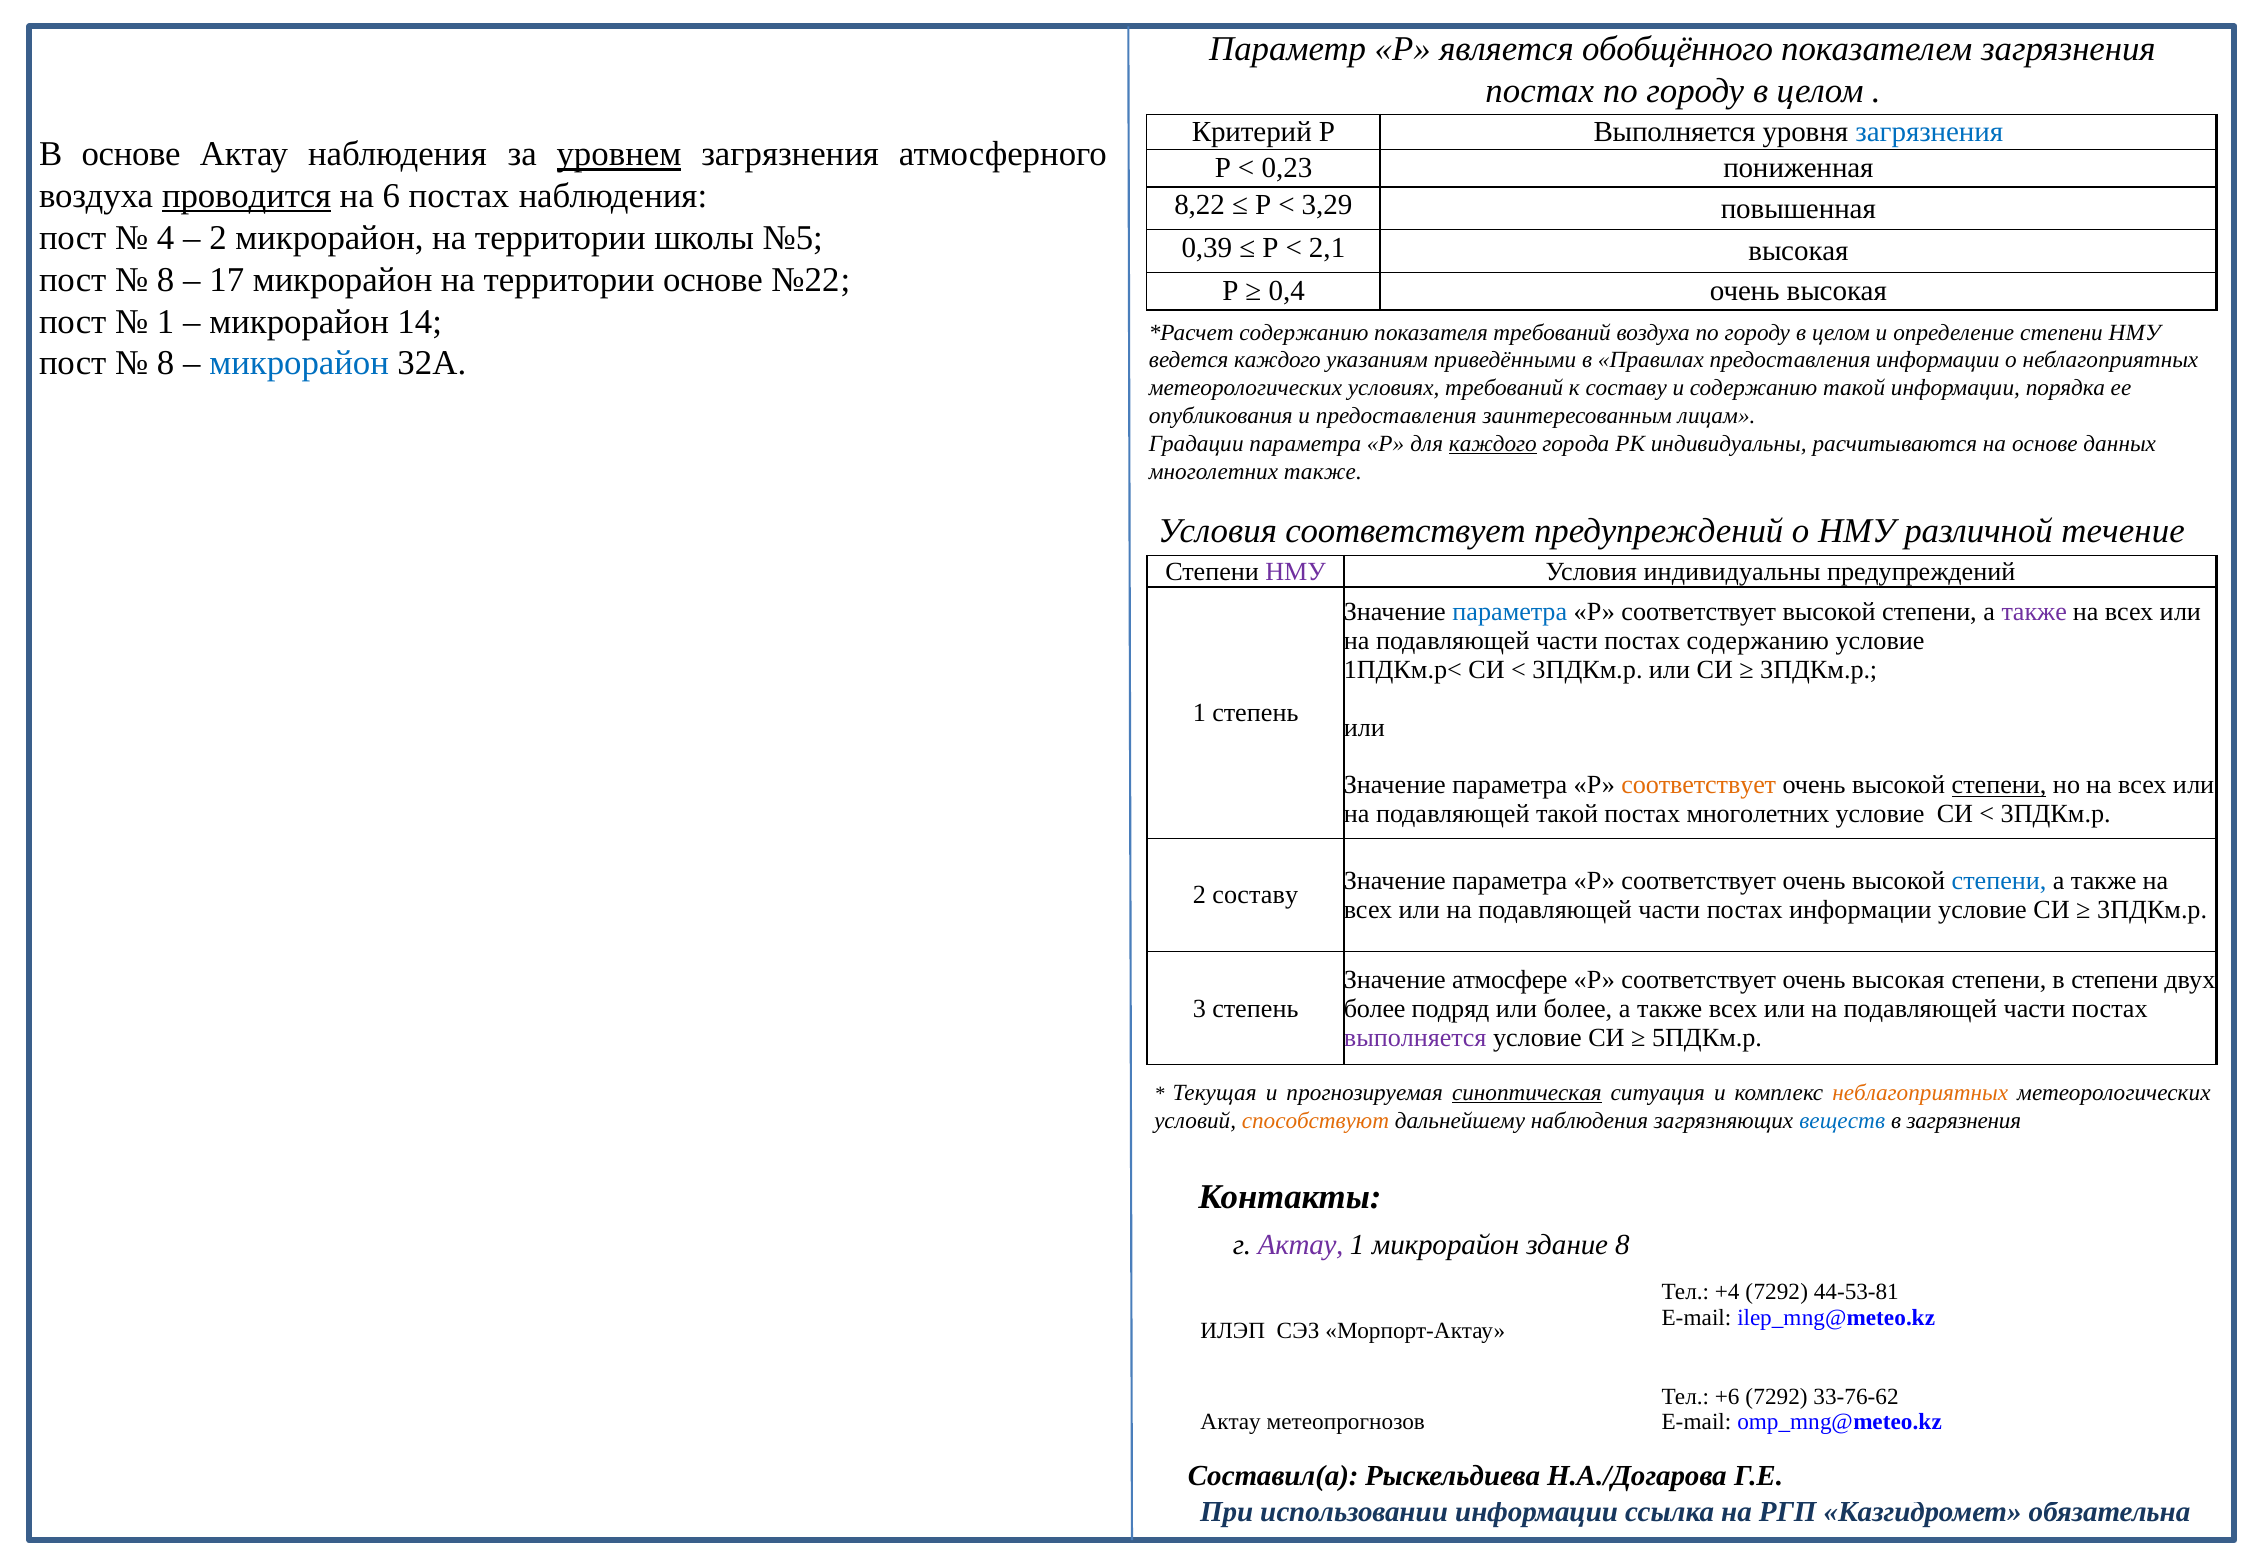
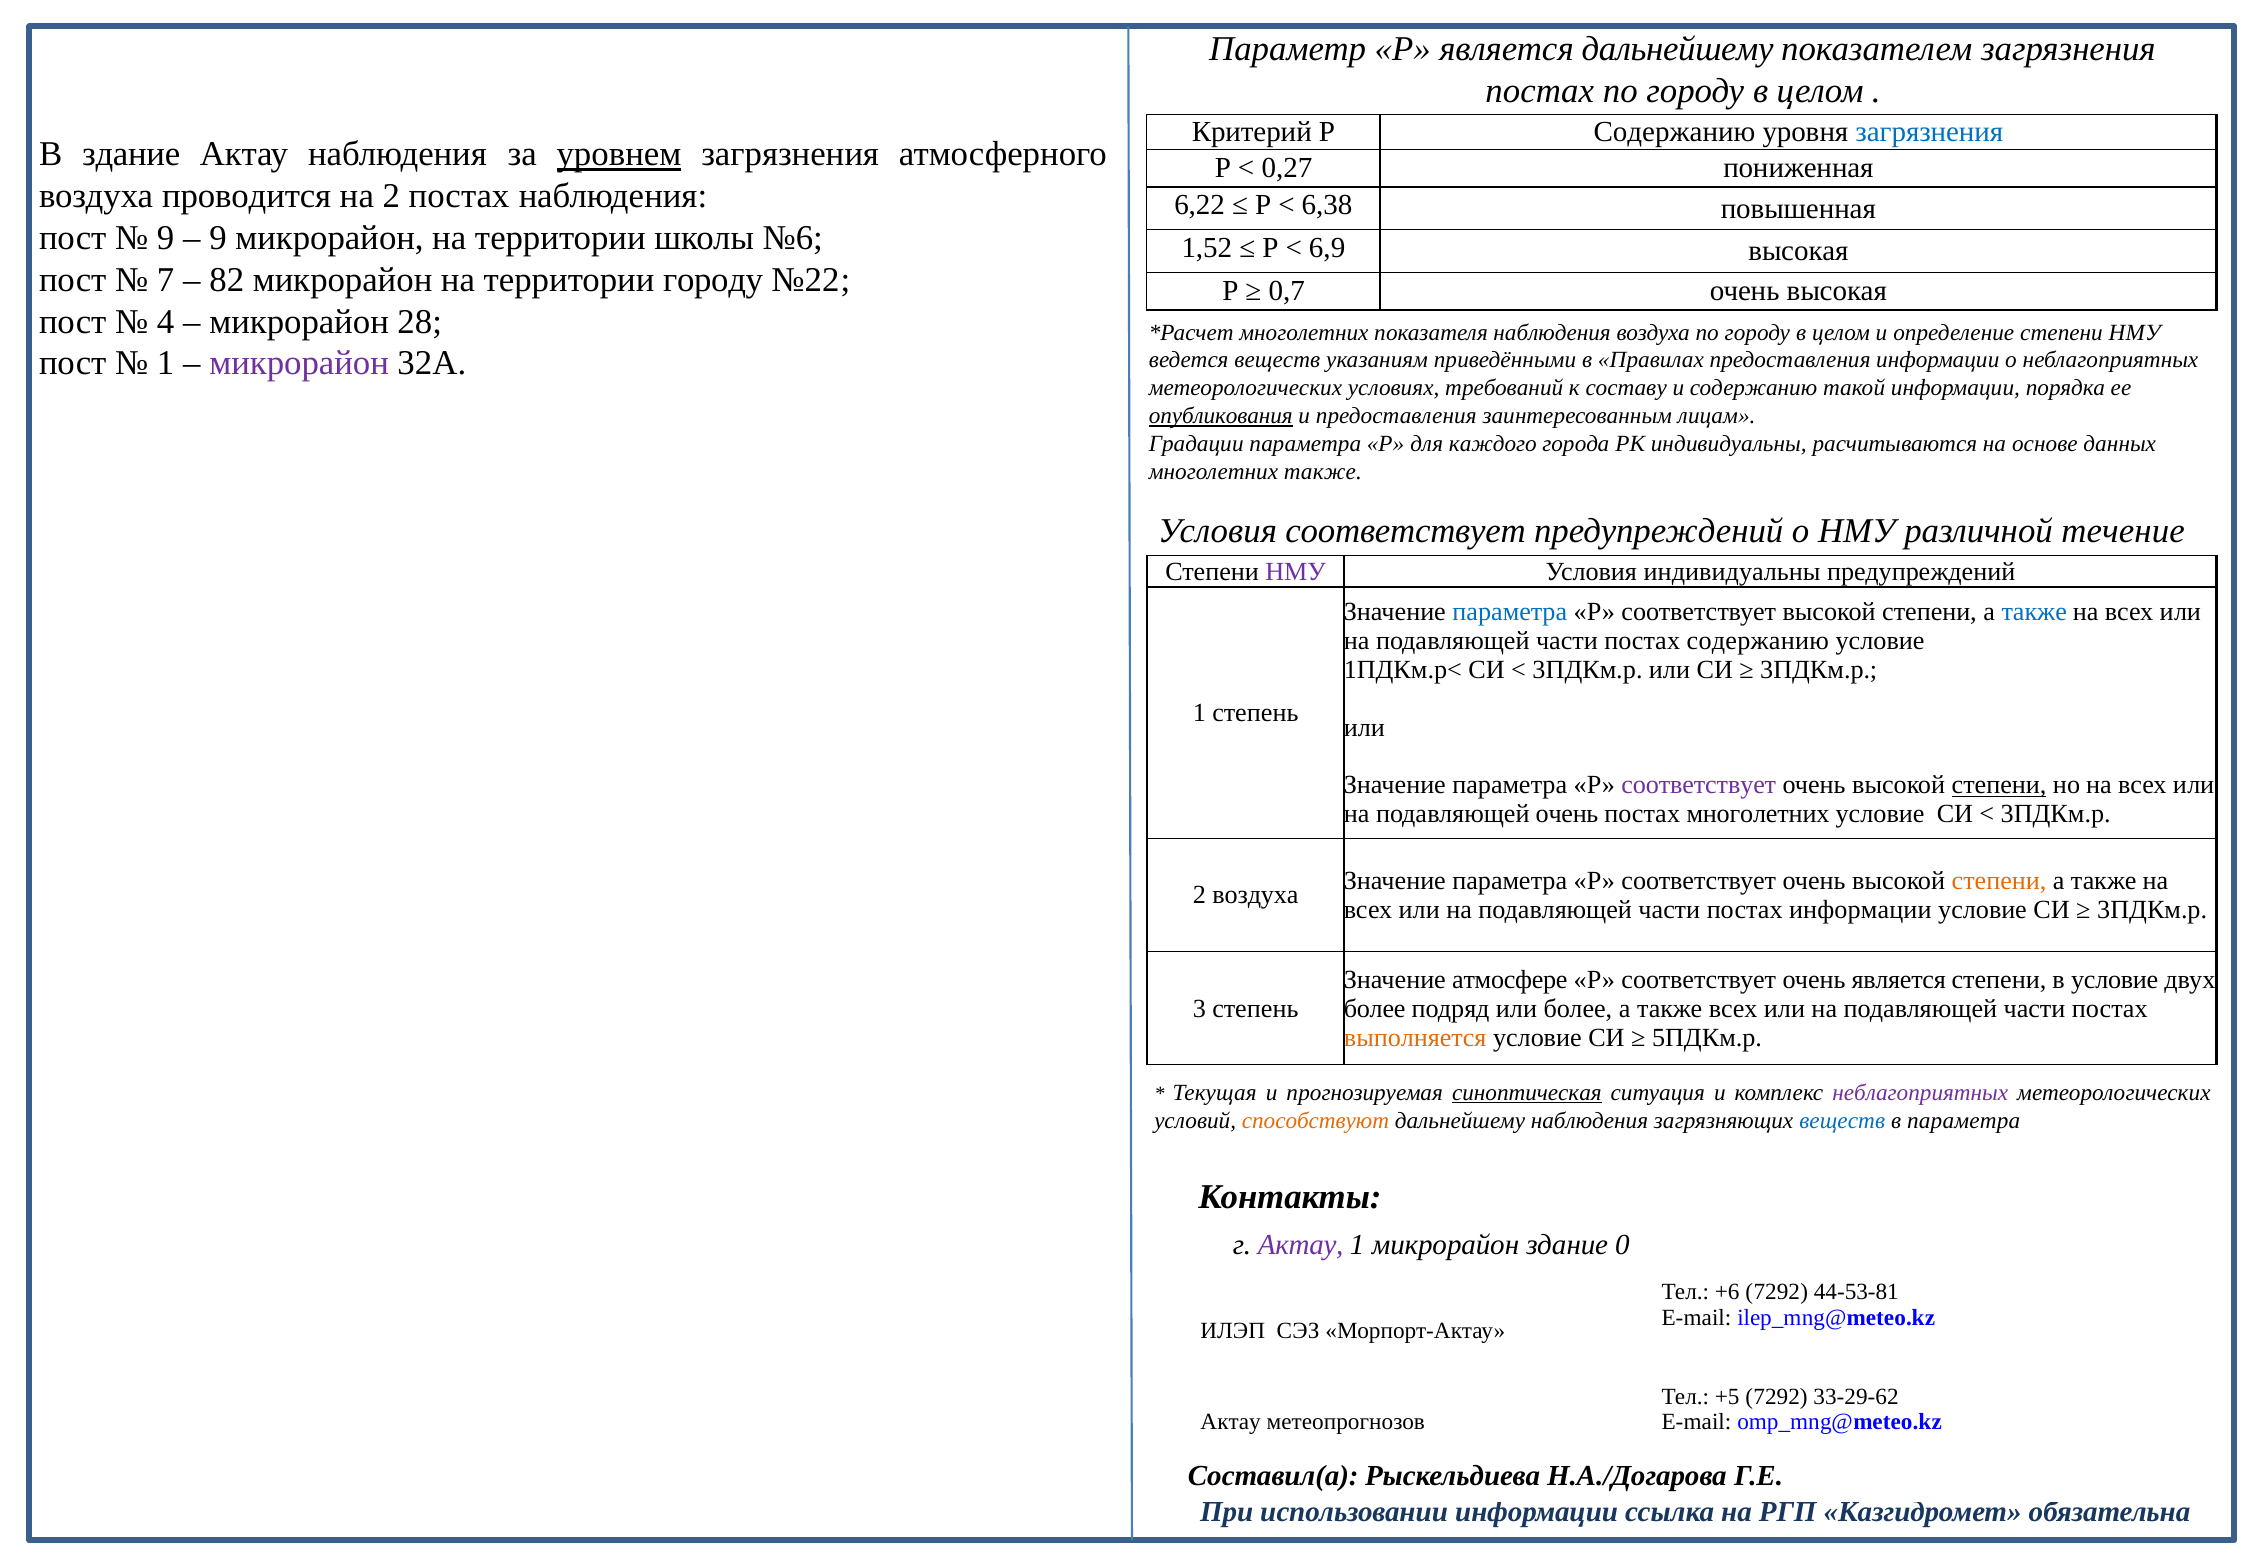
является обобщённого: обобщённого -> дальнейшему (1678, 49)
Р Выполняется: Выполняется -> Содержанию (1674, 132)
В основе: основе -> здание (131, 155)
0,23: 0,23 -> 0,27 (1287, 168)
проводится underline: present -> none (247, 196)
на 6: 6 -> 2 (391, 196)
8,22: 8,22 -> 6,22 (1200, 205)
3,29: 3,29 -> 6,38 (1327, 205)
4: 4 -> 9 (166, 238)
2: 2 -> 9 (218, 238)
№5: №5 -> №6 (793, 238)
0,39: 0,39 -> 1,52 (1207, 248)
2,1: 2,1 -> 6,9 (1327, 248)
8: 8 -> 7 (166, 280)
17: 17 -> 82 (227, 280)
территории основе: основе -> городу (713, 280)
0,4: 0,4 -> 0,7 (1287, 291)
1: 1 -> 4 (166, 322)
14: 14 -> 28 (420, 322)
содержанию: содержанию -> многолетних (1304, 333)
показателя требований: требований -> наблюдения (1552, 333)
8: 8 -> 1 (166, 364)
микрорайон colour: blue -> purple (299, 364)
ведется каждого: каждого -> веществ (1277, 360)
опубликования underline: none -> present (1221, 416)
каждого underline: present -> none (1493, 444)
также colour: purple -> blue (2034, 612)
соответствует colour: orange -> purple (1699, 785)
подавляющей такой: такой -> очень (1567, 814)
степени colour: blue -> orange (1999, 881)
2 составу: составу -> воздуха (1255, 896)
соответствует очень высокая: высокая -> является (1899, 980)
в степени: степени -> условие (2115, 980)
выполняется colour: purple -> orange (1415, 1038)
неблагоприятных colour: orange -> purple (1920, 1093)
в загрязнения: загрязнения -> параметра (1964, 1121)
здание 8: 8 -> 0 (1622, 1245)
+4: +4 -> +6 (1727, 1292)
+6: +6 -> +5 (1727, 1397)
33-76-62: 33-76-62 -> 33-29-62 (1856, 1397)
